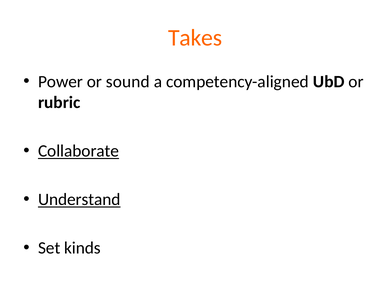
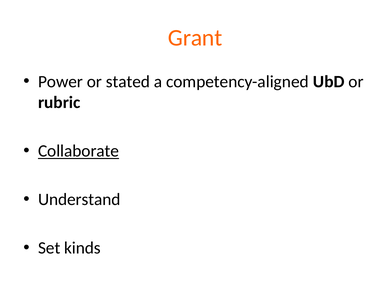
Takes: Takes -> Grant (195, 38)
sound: sound -> stated (128, 82)
Understand underline: present -> none (79, 200)
